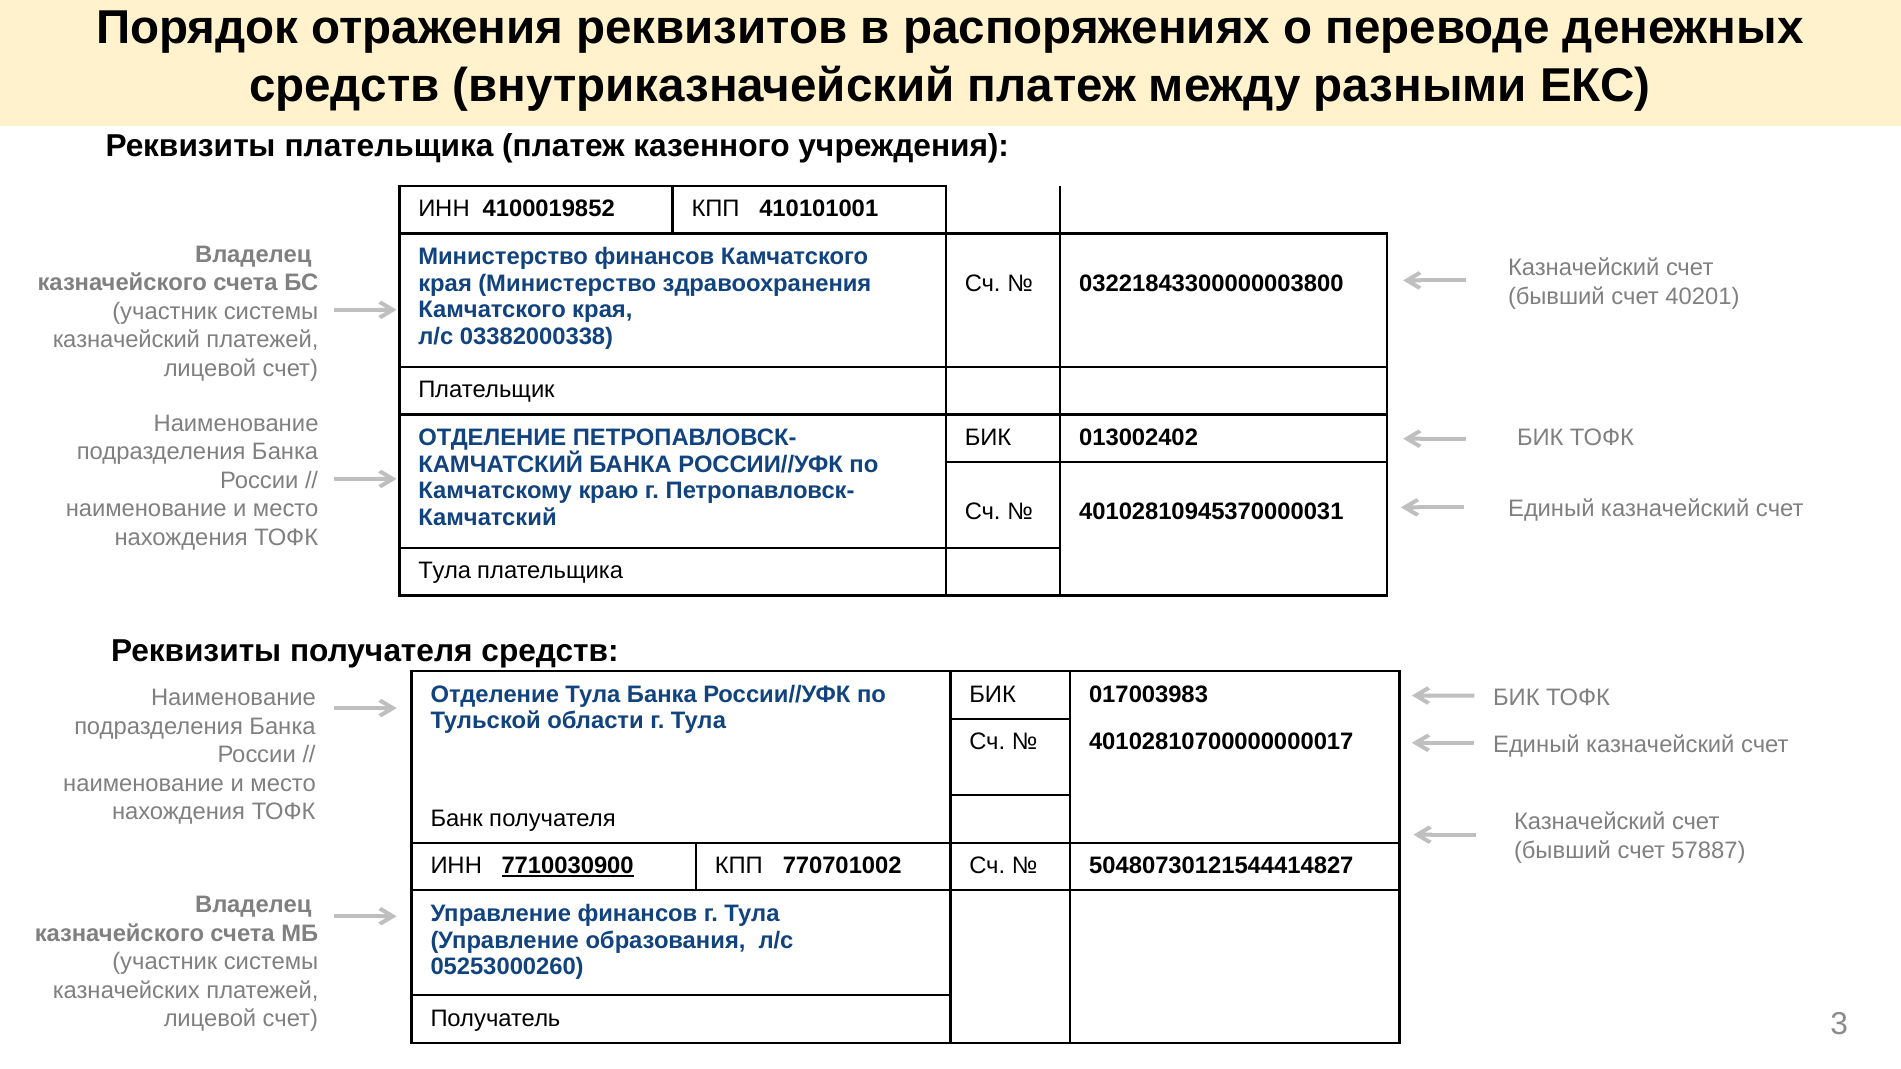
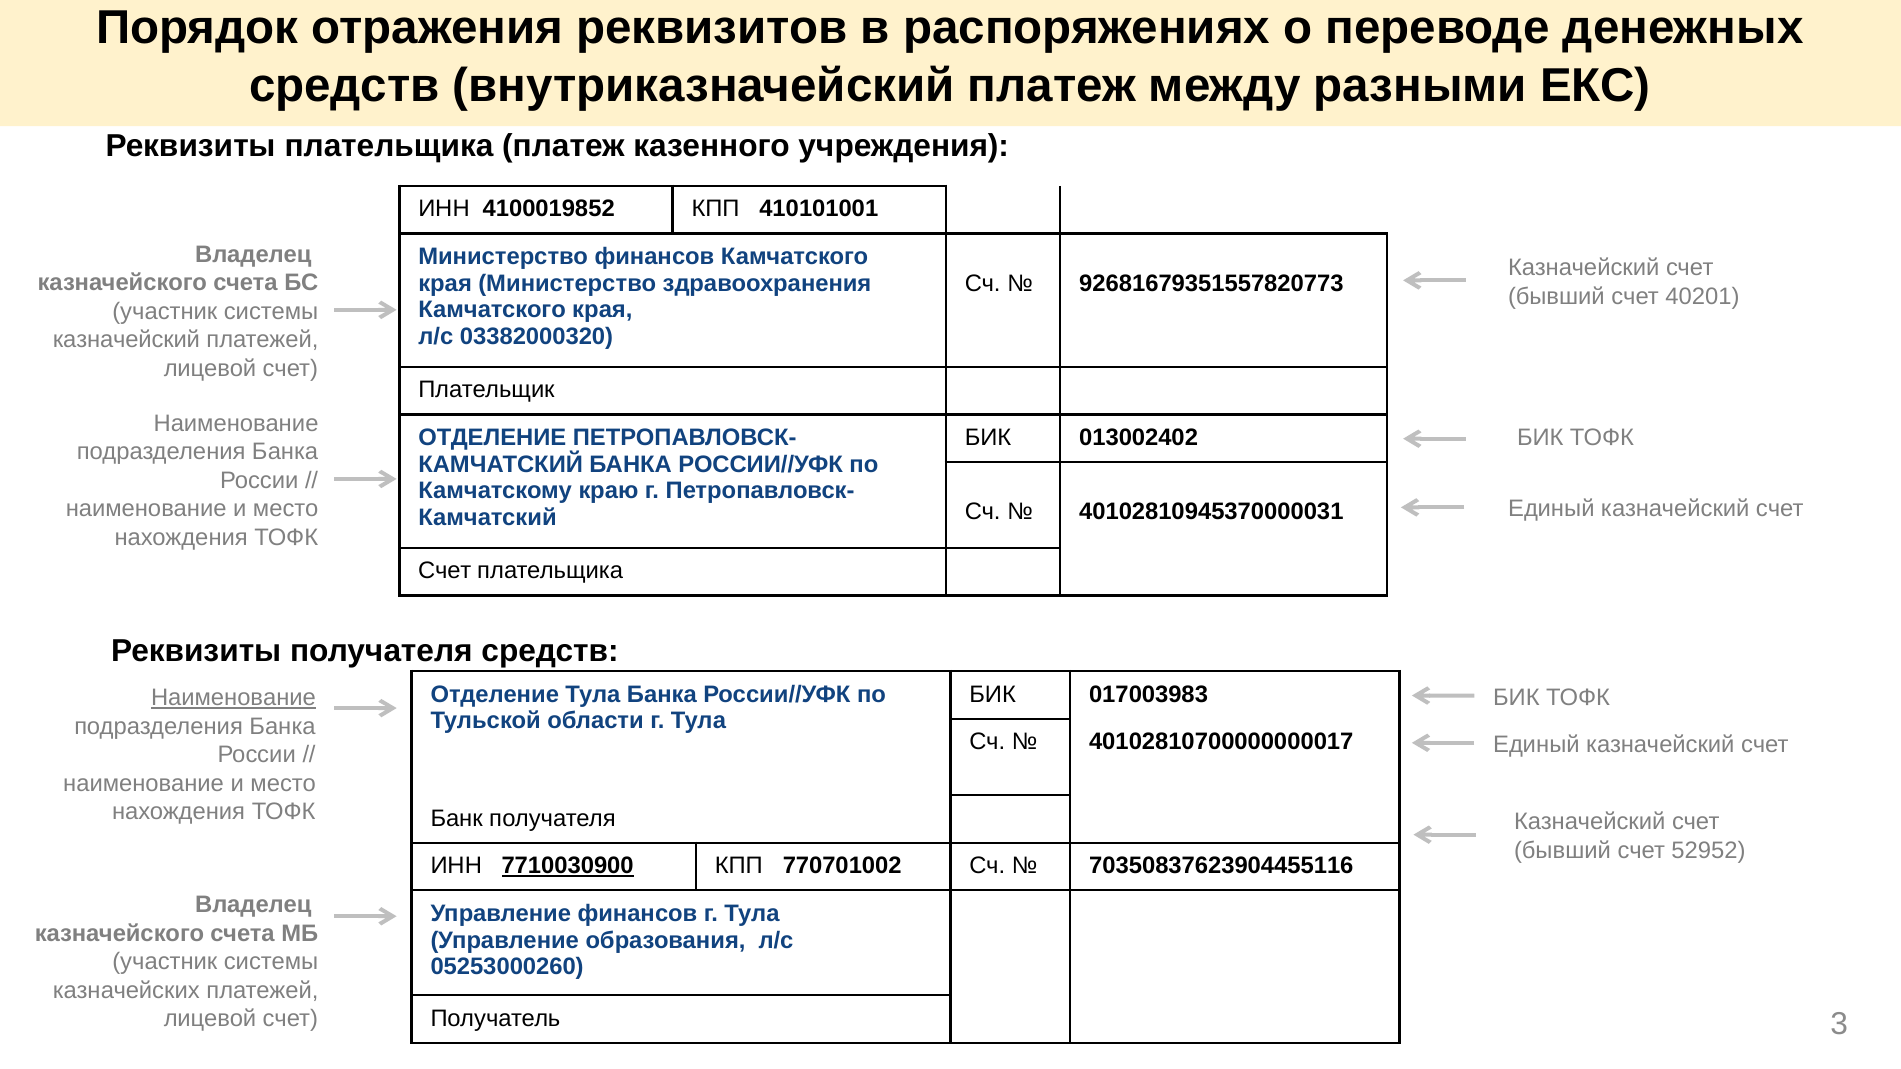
03221843300000003800: 03221843300000003800 -> 92681679351557820773 (1211, 283)
03382000338: 03382000338 -> 03382000320 (537, 337)
Тула: Тула -> Счет (445, 571)
Наименование underline: none -> present (233, 698)
57887: 57887 -> 52952 (1709, 851)
50480730121544414827: 50480730121544414827 -> 70350837623904455116 (1221, 866)
